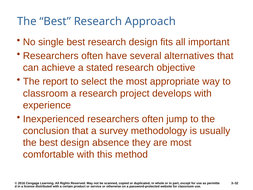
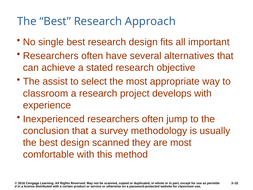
report: report -> assist (55, 81)
design absence: absence -> scanned (111, 142)
